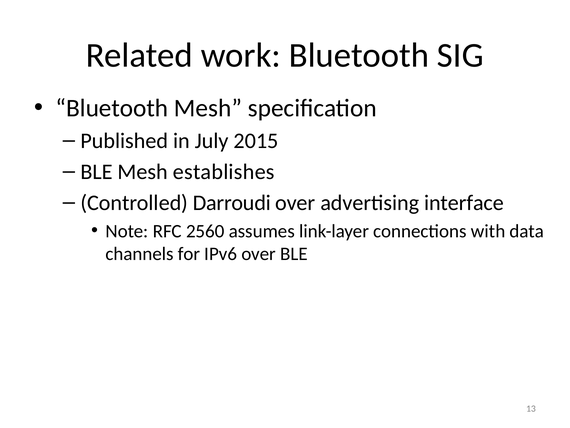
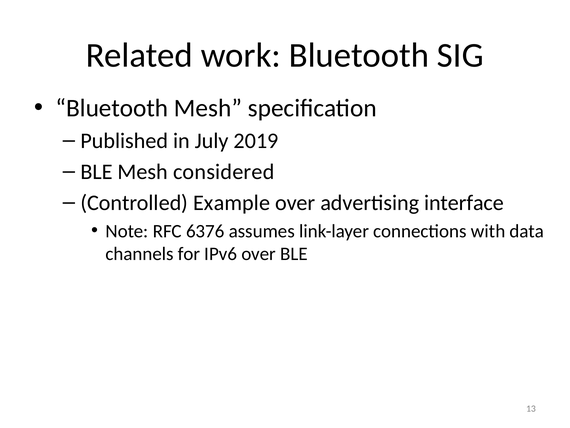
2015: 2015 -> 2019 (256, 141)
establishes: establishes -> considered (224, 172)
Darroudi: Darroudi -> Example (232, 203)
2560: 2560 -> 6376 (205, 231)
